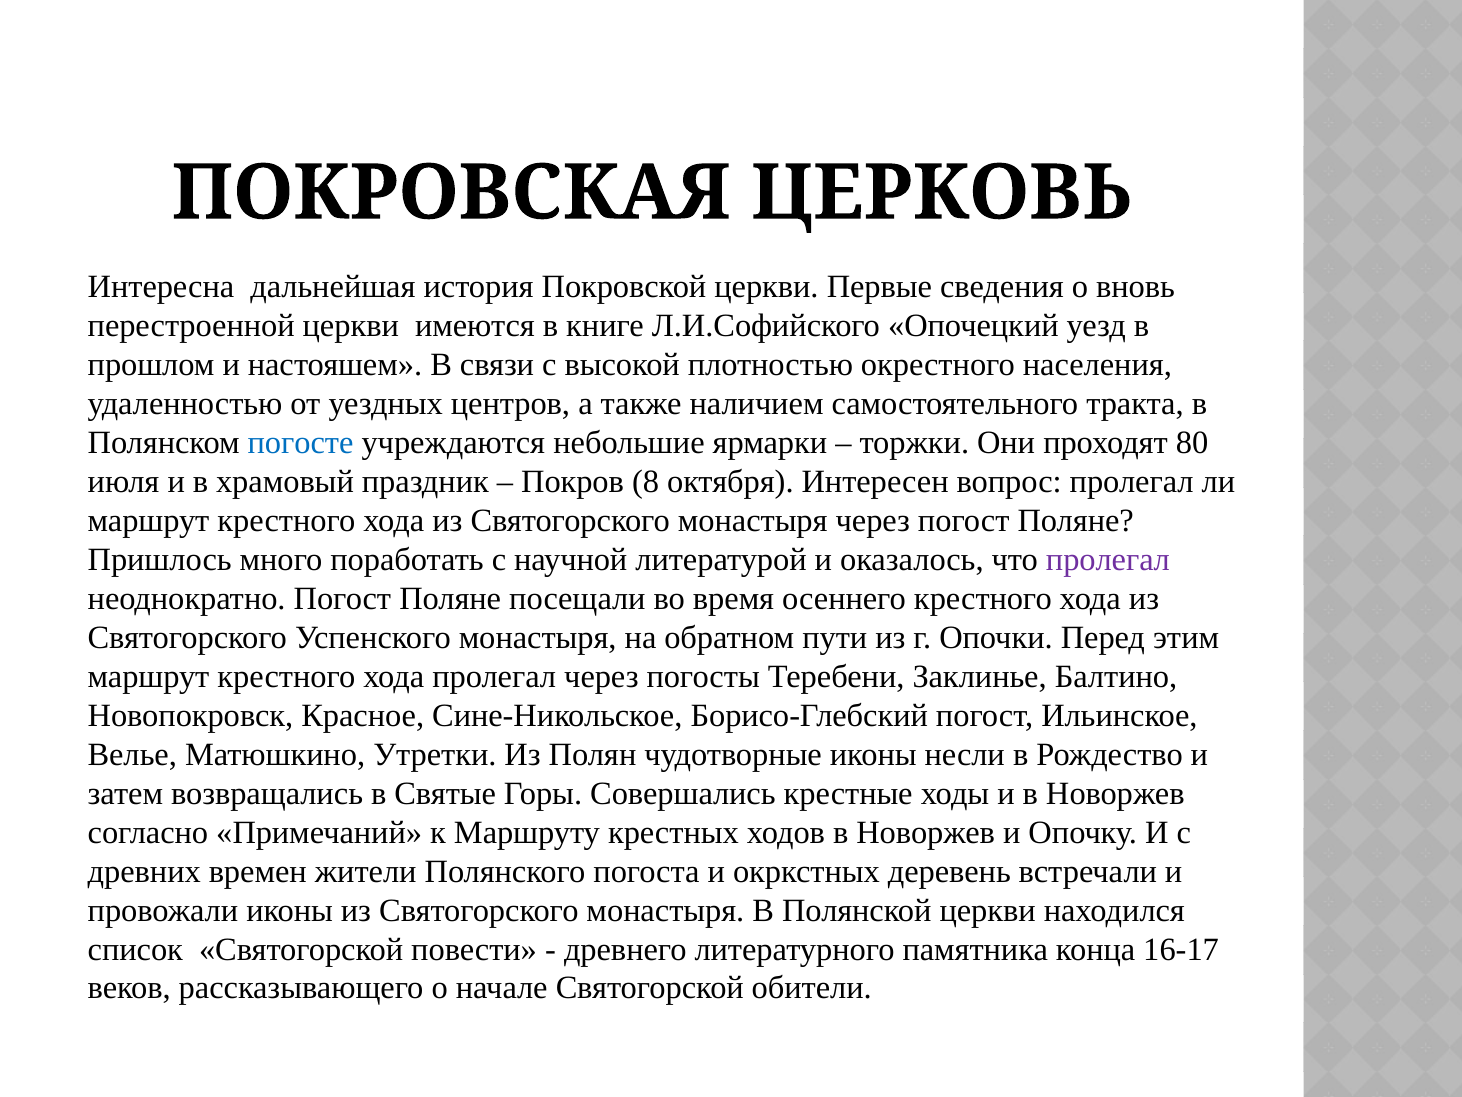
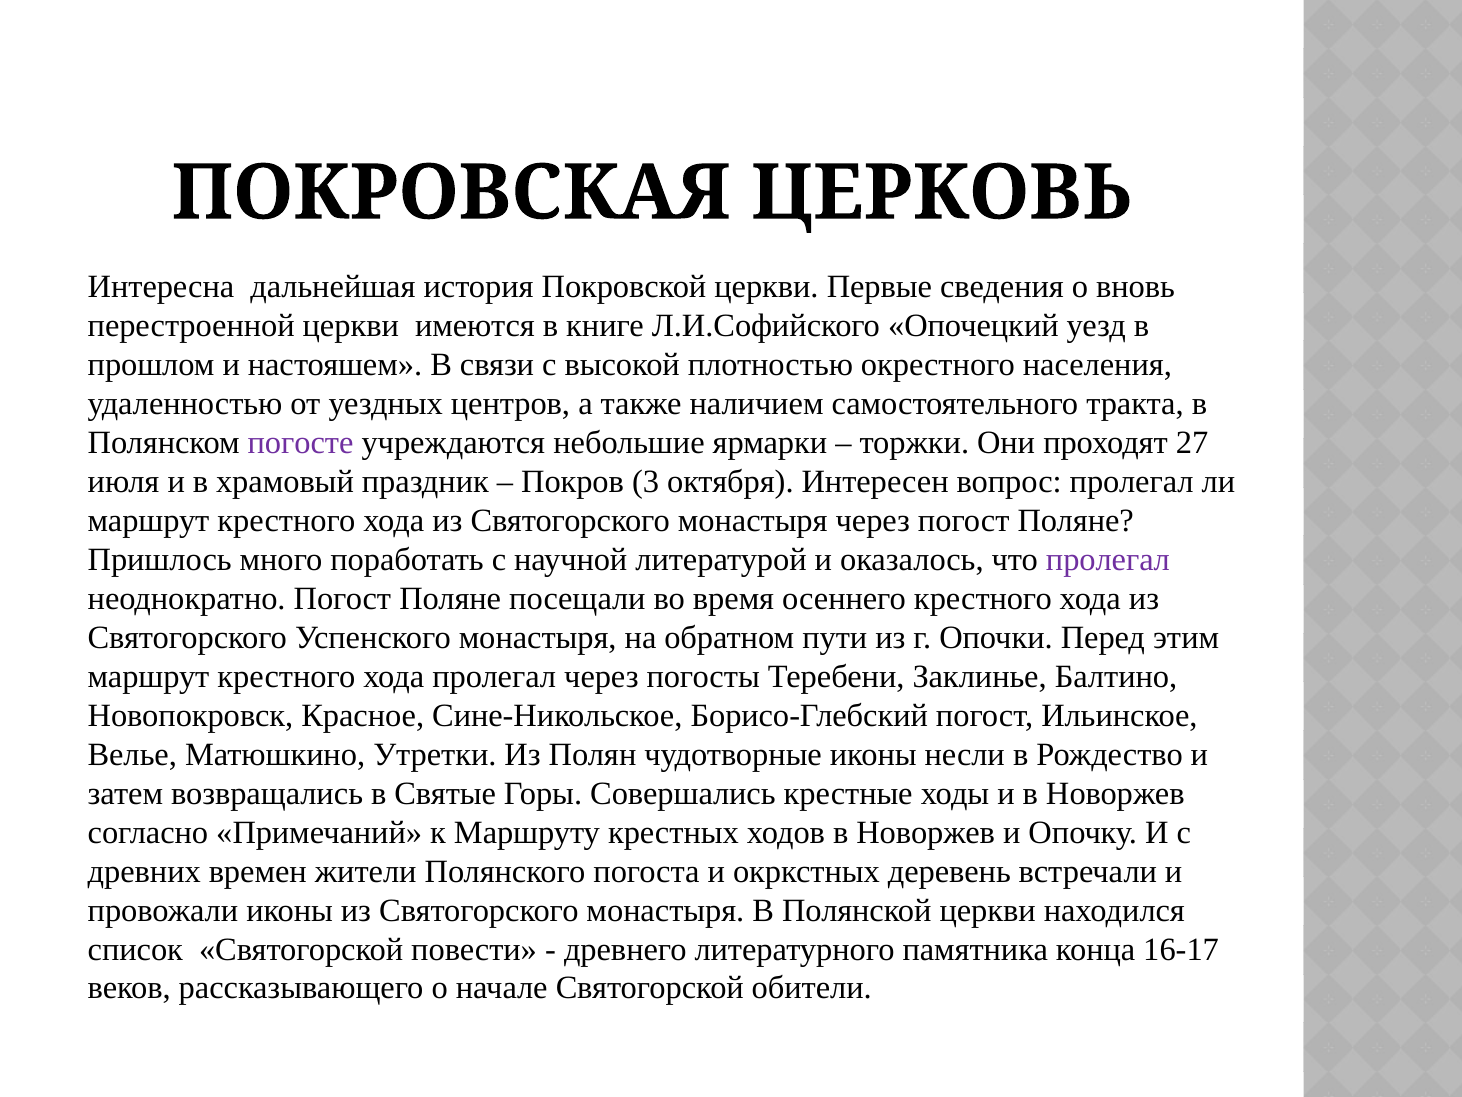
погосте colour: blue -> purple (301, 442)
80: 80 -> 27 (1192, 442)
8: 8 -> 3 (646, 481)
